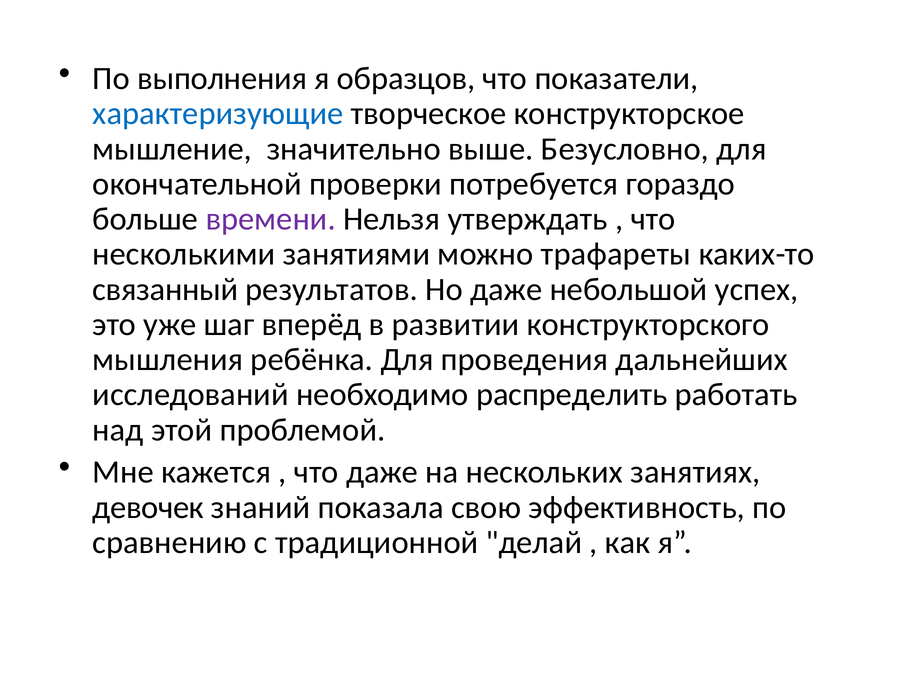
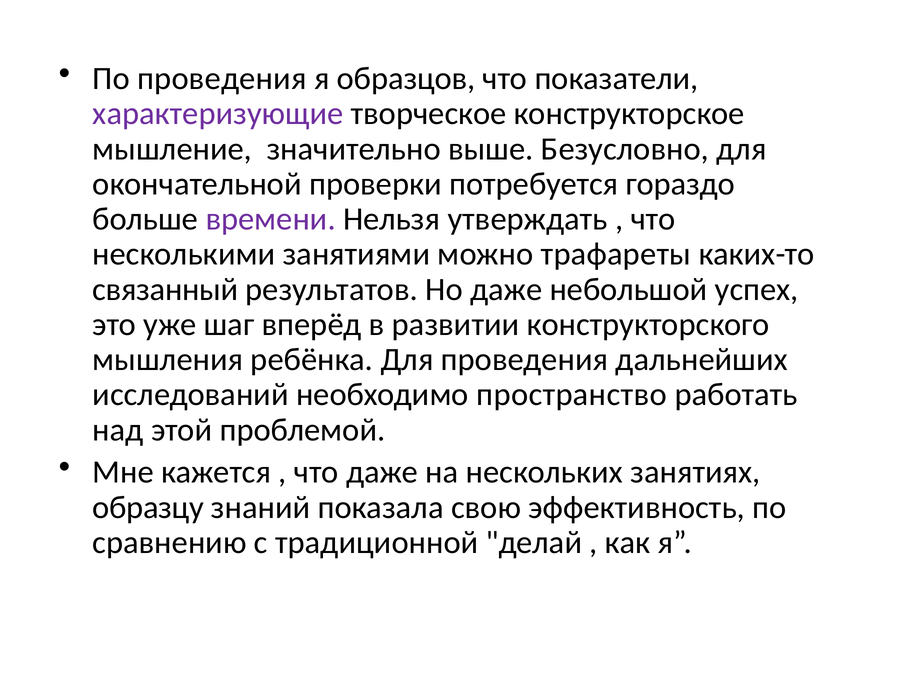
По выполнения: выполнения -> проведения (222, 79)
характеризующие colour: blue -> purple (218, 114)
распределить: распределить -> пространство (572, 395)
девочек: девочек -> образцу (148, 508)
